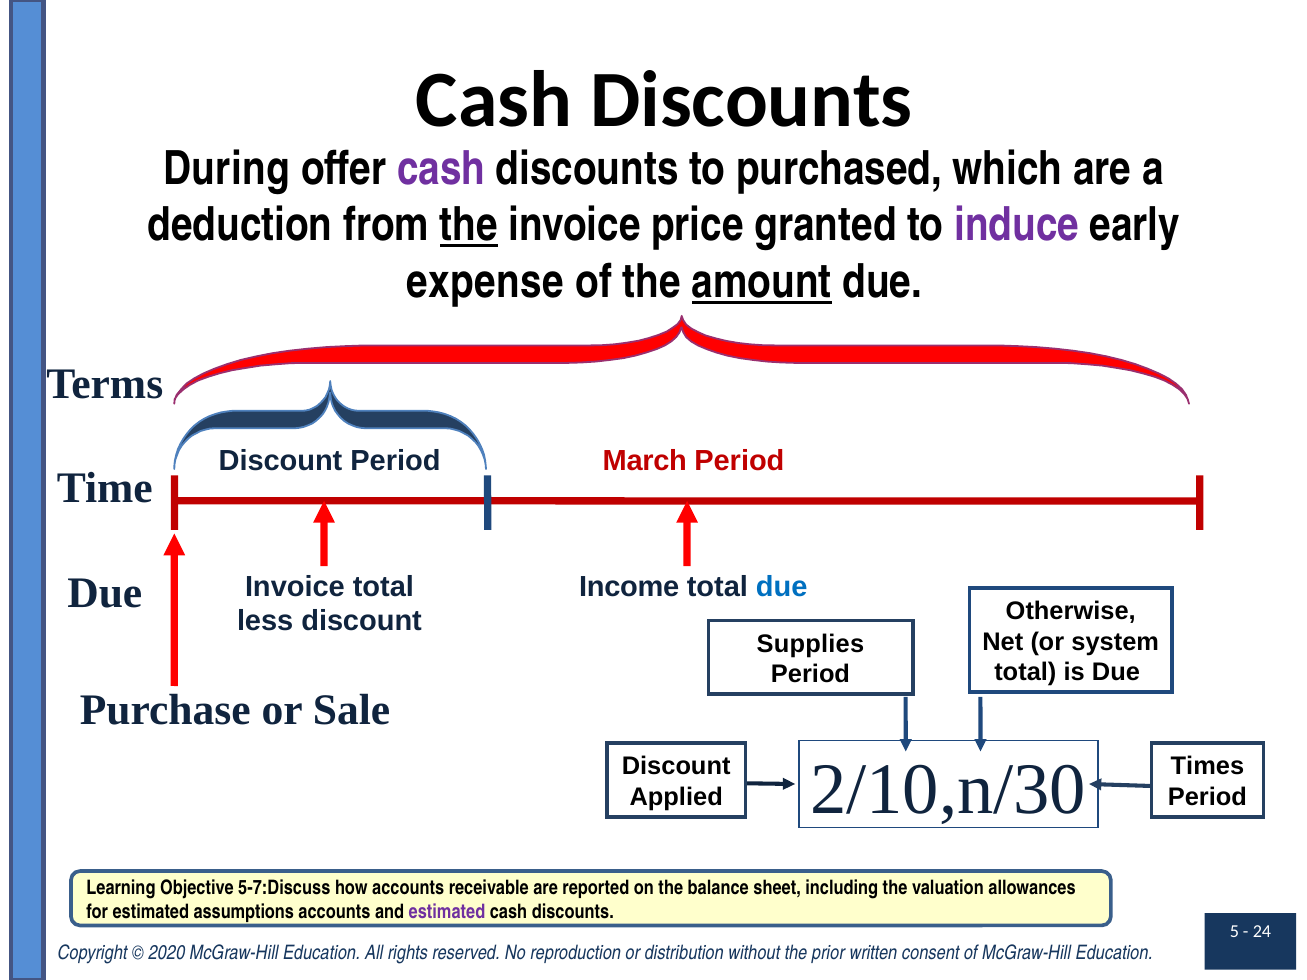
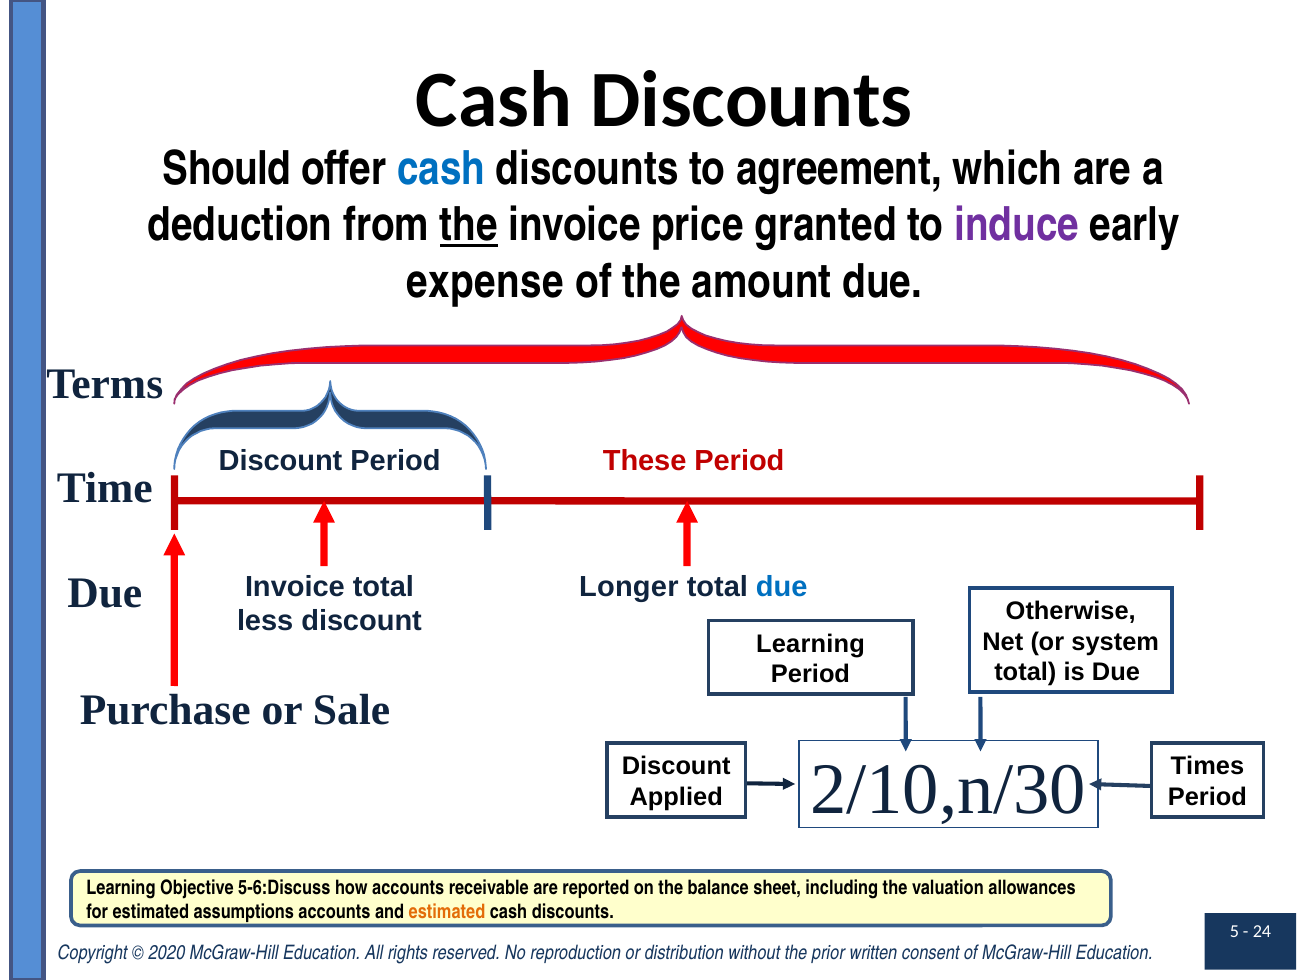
During: During -> Should (227, 169)
cash colour: purple -> blue (441, 169)
purchased: purchased -> agreement (839, 169)
amount underline: present -> none (762, 282)
March: March -> These (645, 461)
Income: Income -> Longer (629, 587)
Supplies: Supplies -> Learning (810, 644)
5-7:Discuss: 5-7:Discuss -> 5-6:Discuss (284, 888)
estimated colour: purple -> orange (447, 912)
